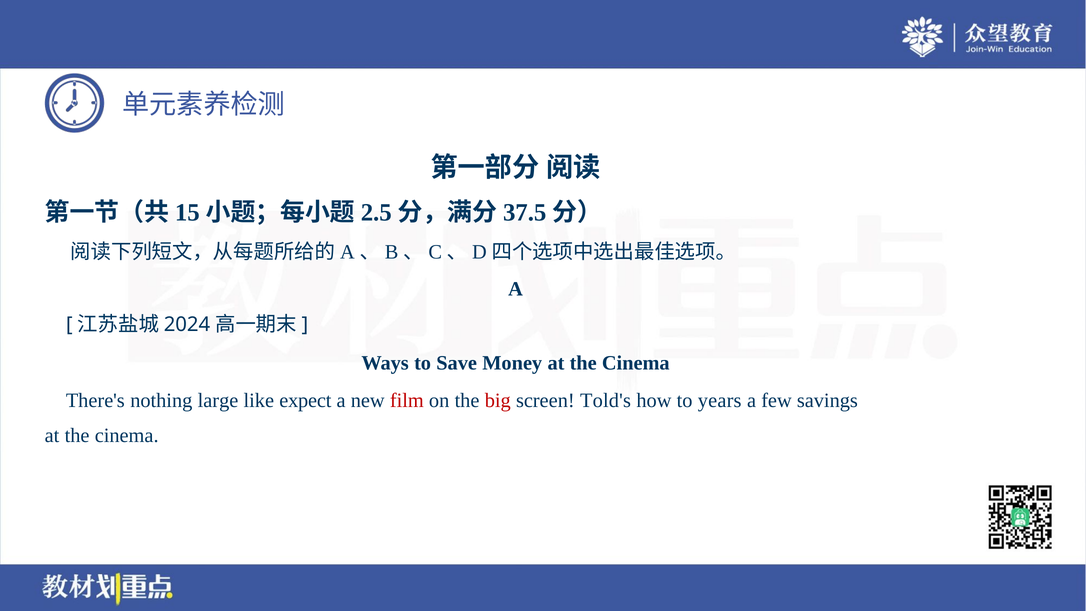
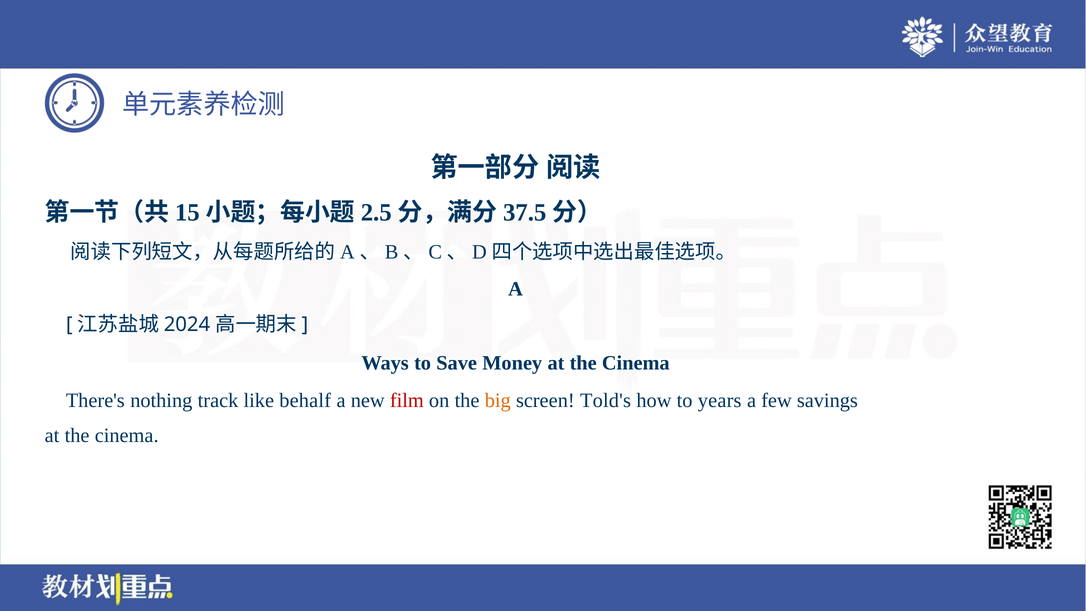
large: large -> track (218, 400)
expect: expect -> behalf (305, 400)
big colour: red -> orange (498, 400)
